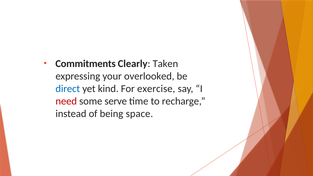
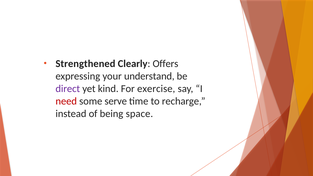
Commitments: Commitments -> Strengthened (85, 64)
Taken: Taken -> Offers (165, 64)
overlooked: overlooked -> understand (149, 76)
direct colour: blue -> purple (68, 89)
